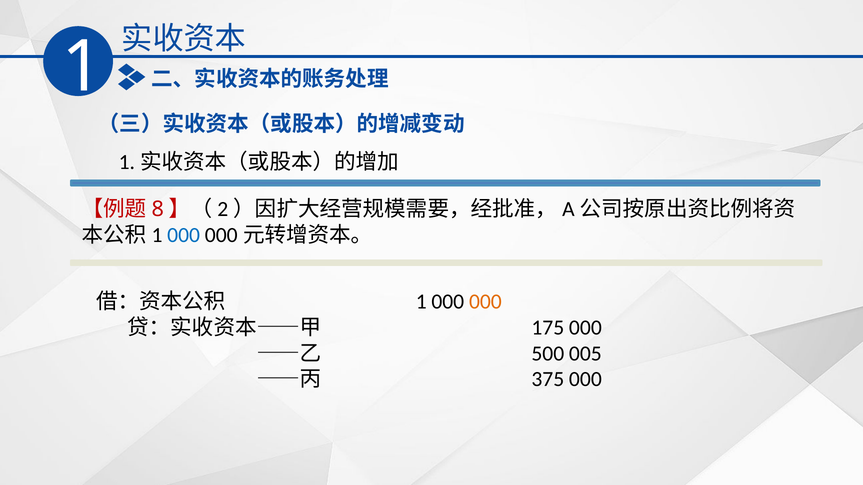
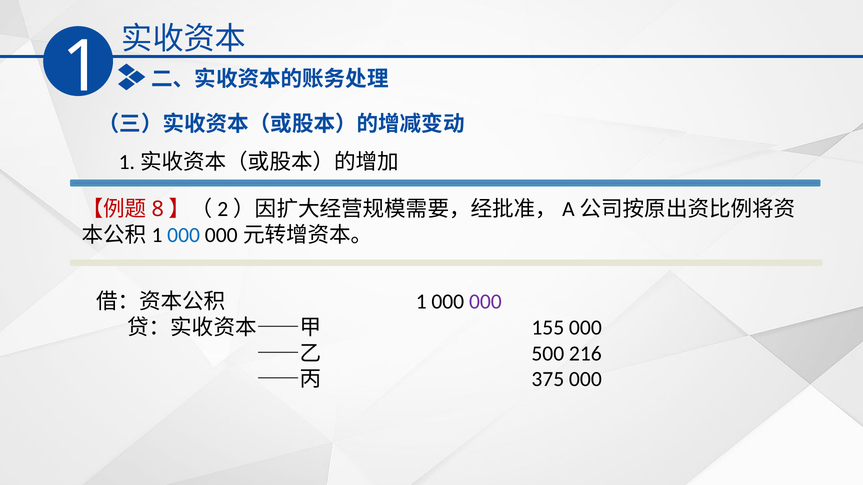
000 colour: orange -> purple (485, 302)
175: 175 -> 155 (548, 328)
005: 005 -> 216 (585, 354)
